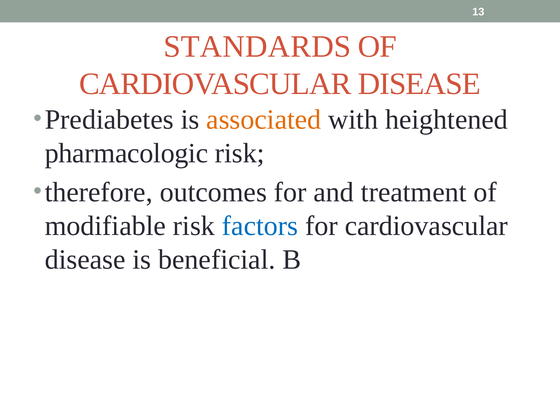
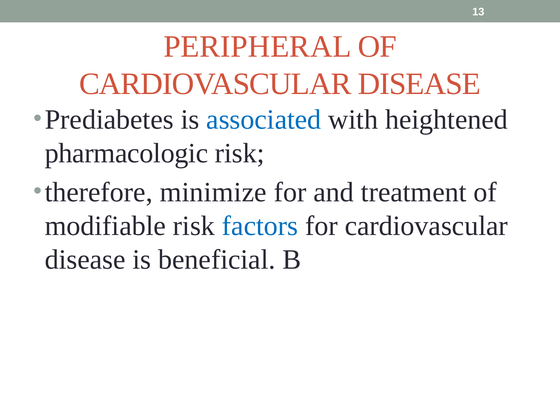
STANDARDS: STANDARDS -> PERIPHERAL (257, 47)
associated colour: orange -> blue (264, 120)
outcomes: outcomes -> minimize (213, 192)
